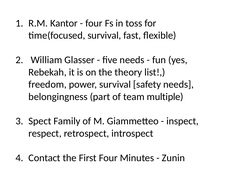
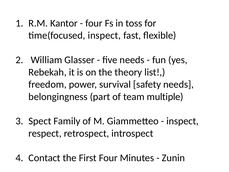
time(focused survival: survival -> inspect (104, 35)
